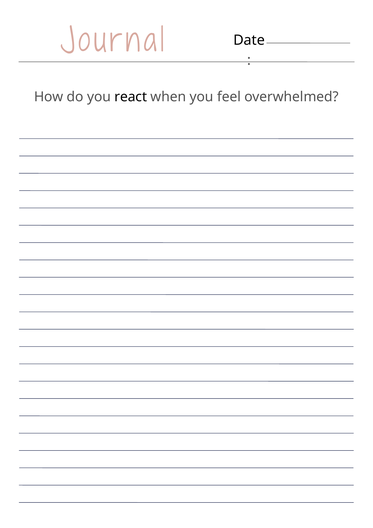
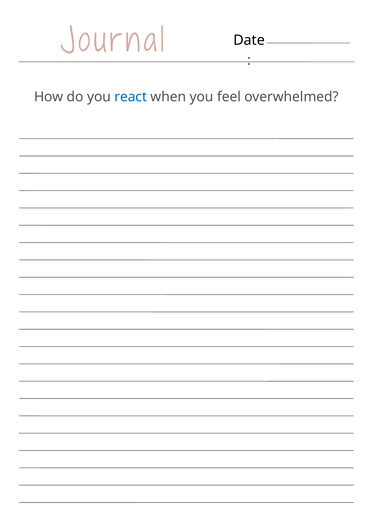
react colour: black -> blue (131, 97)
